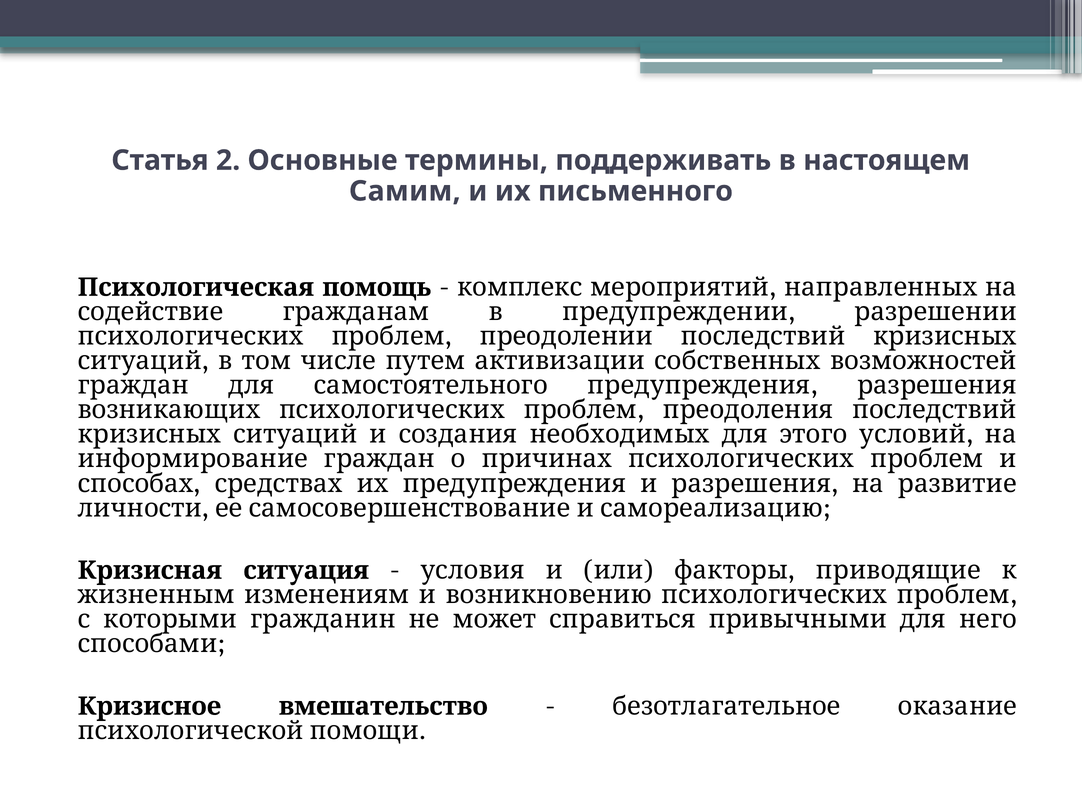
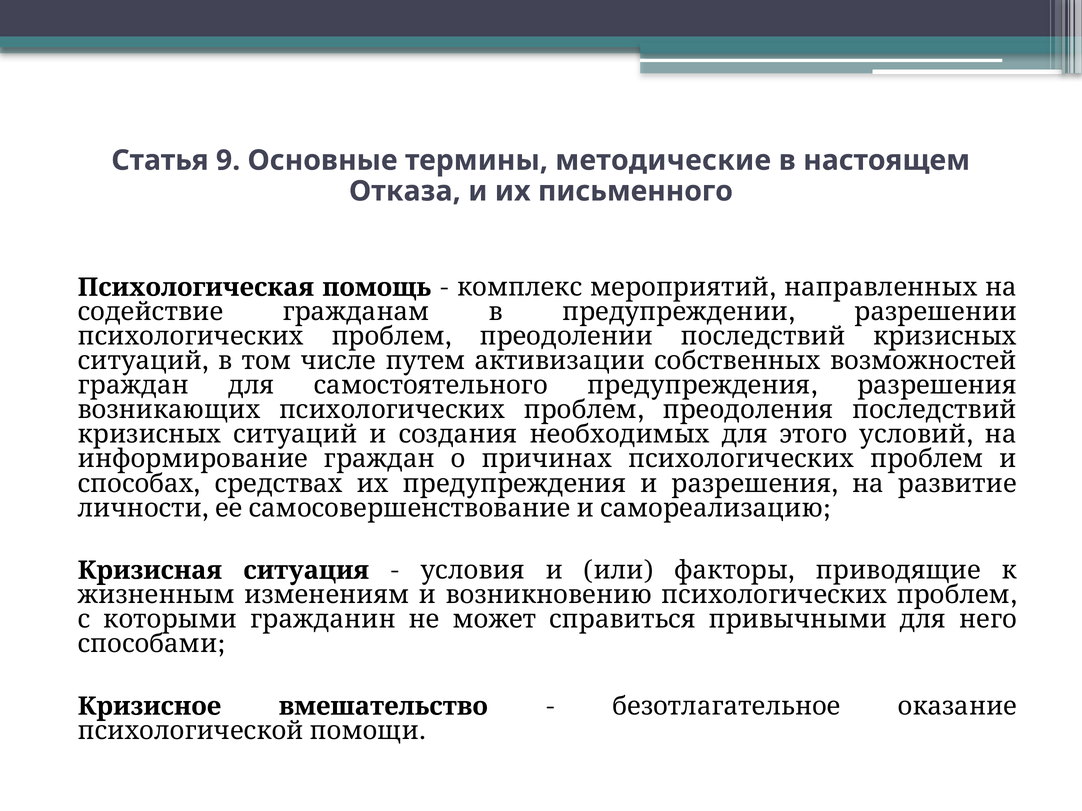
2: 2 -> 9 (228, 160)
поддерживать: поддерживать -> методические (663, 160)
Самим: Самим -> Отказа (405, 191)
